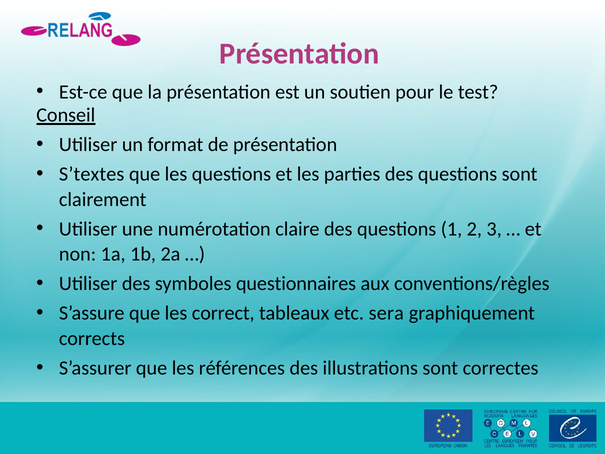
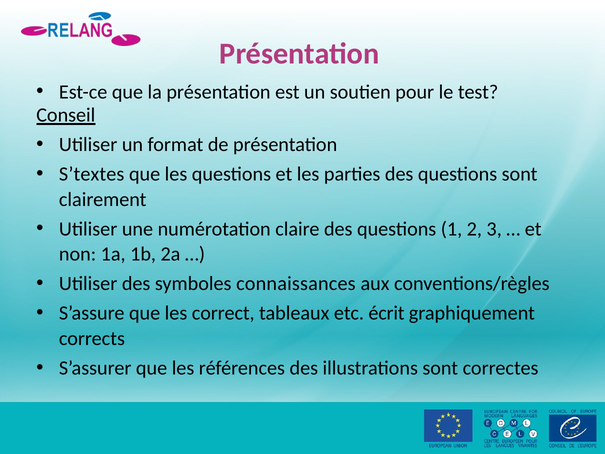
questionnaires: questionnaires -> connaissances (296, 284)
sera: sera -> écrit (387, 313)
